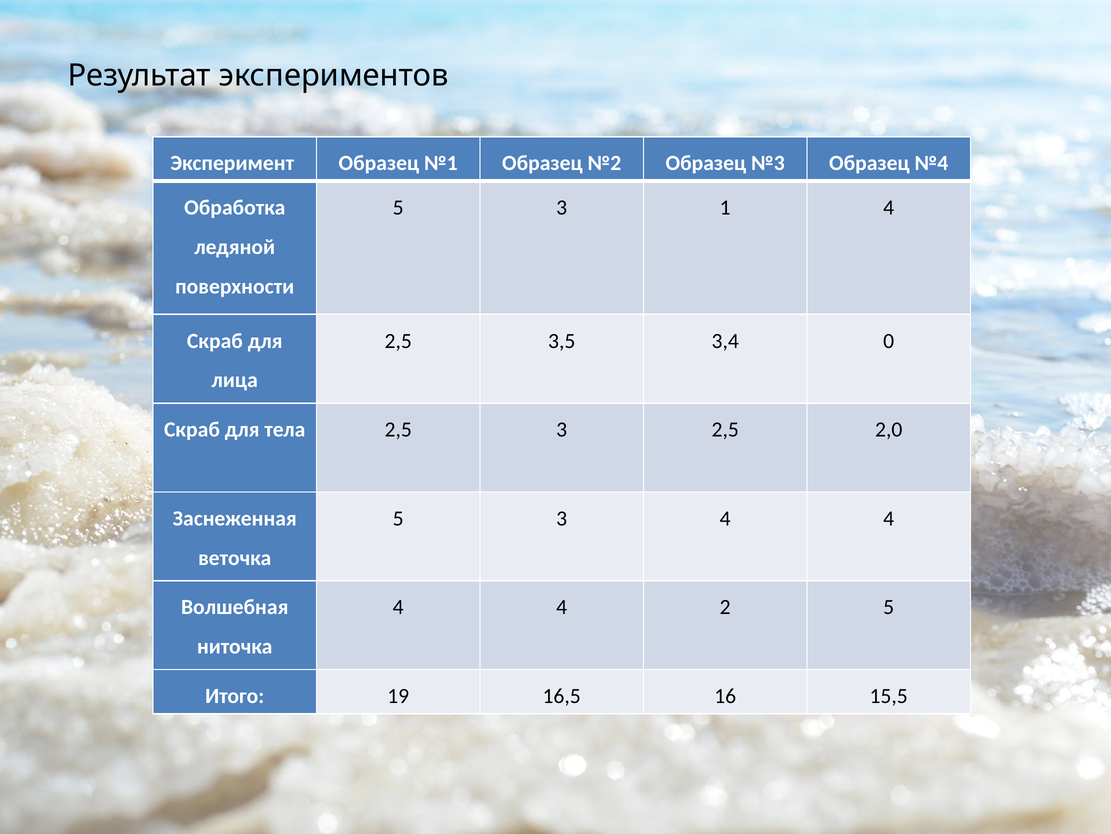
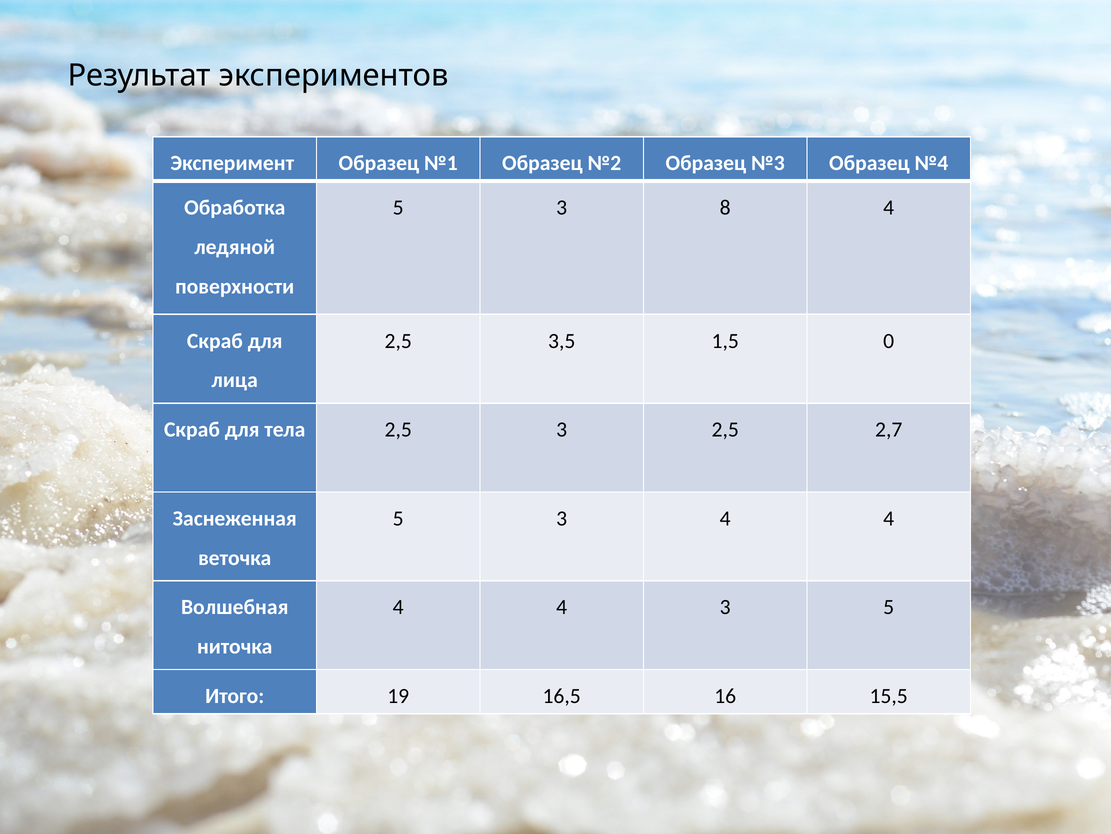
1: 1 -> 8 (725, 208)
3,4: 3,4 -> 1,5 (725, 341)
2,0: 2,0 -> 2,7 (889, 429)
4 2: 2 -> 3 (725, 607)
